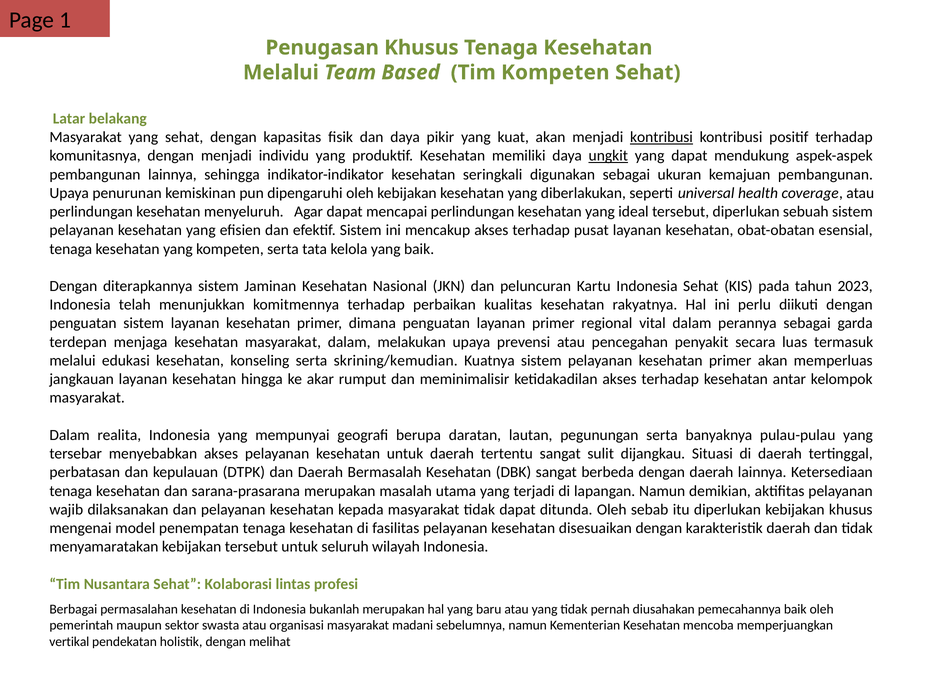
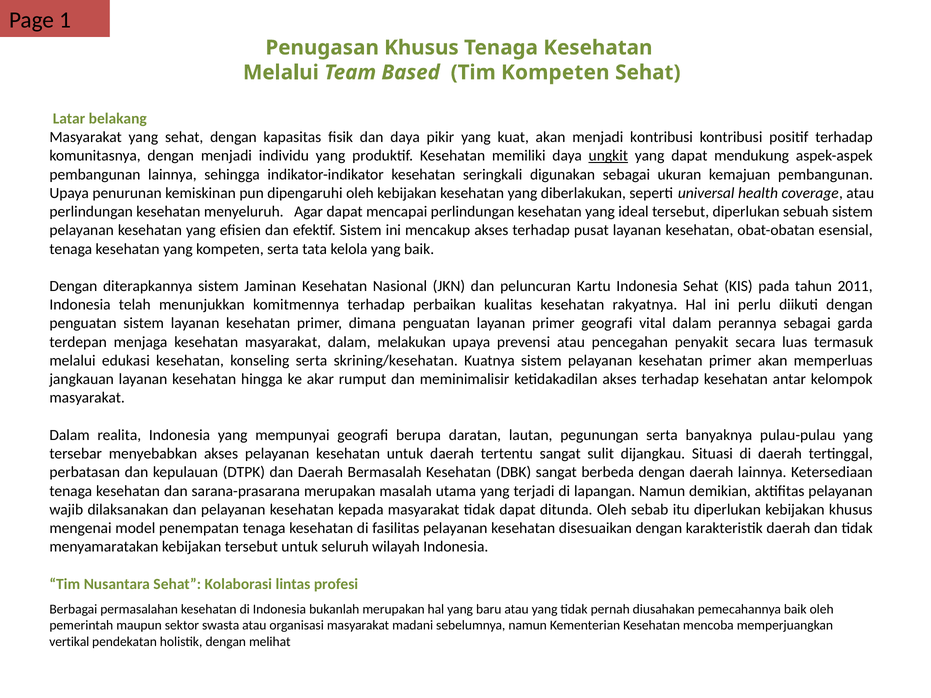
kontribusi underline: present -> none (662, 137)
2023: 2023 -> 2011 (855, 286)
primer regional: regional -> geografi (607, 323)
skrining/kemudian: skrining/kemudian -> skrining/kesehatan (396, 361)
